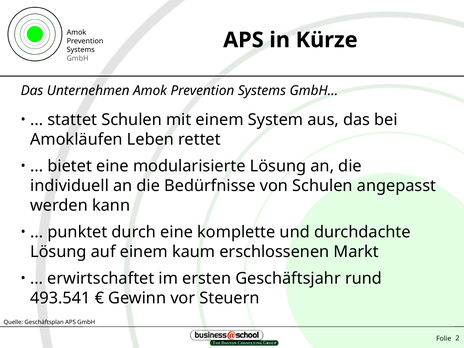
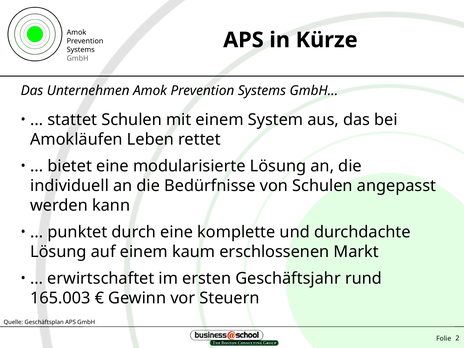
493.541: 493.541 -> 165.003 (60, 298)
